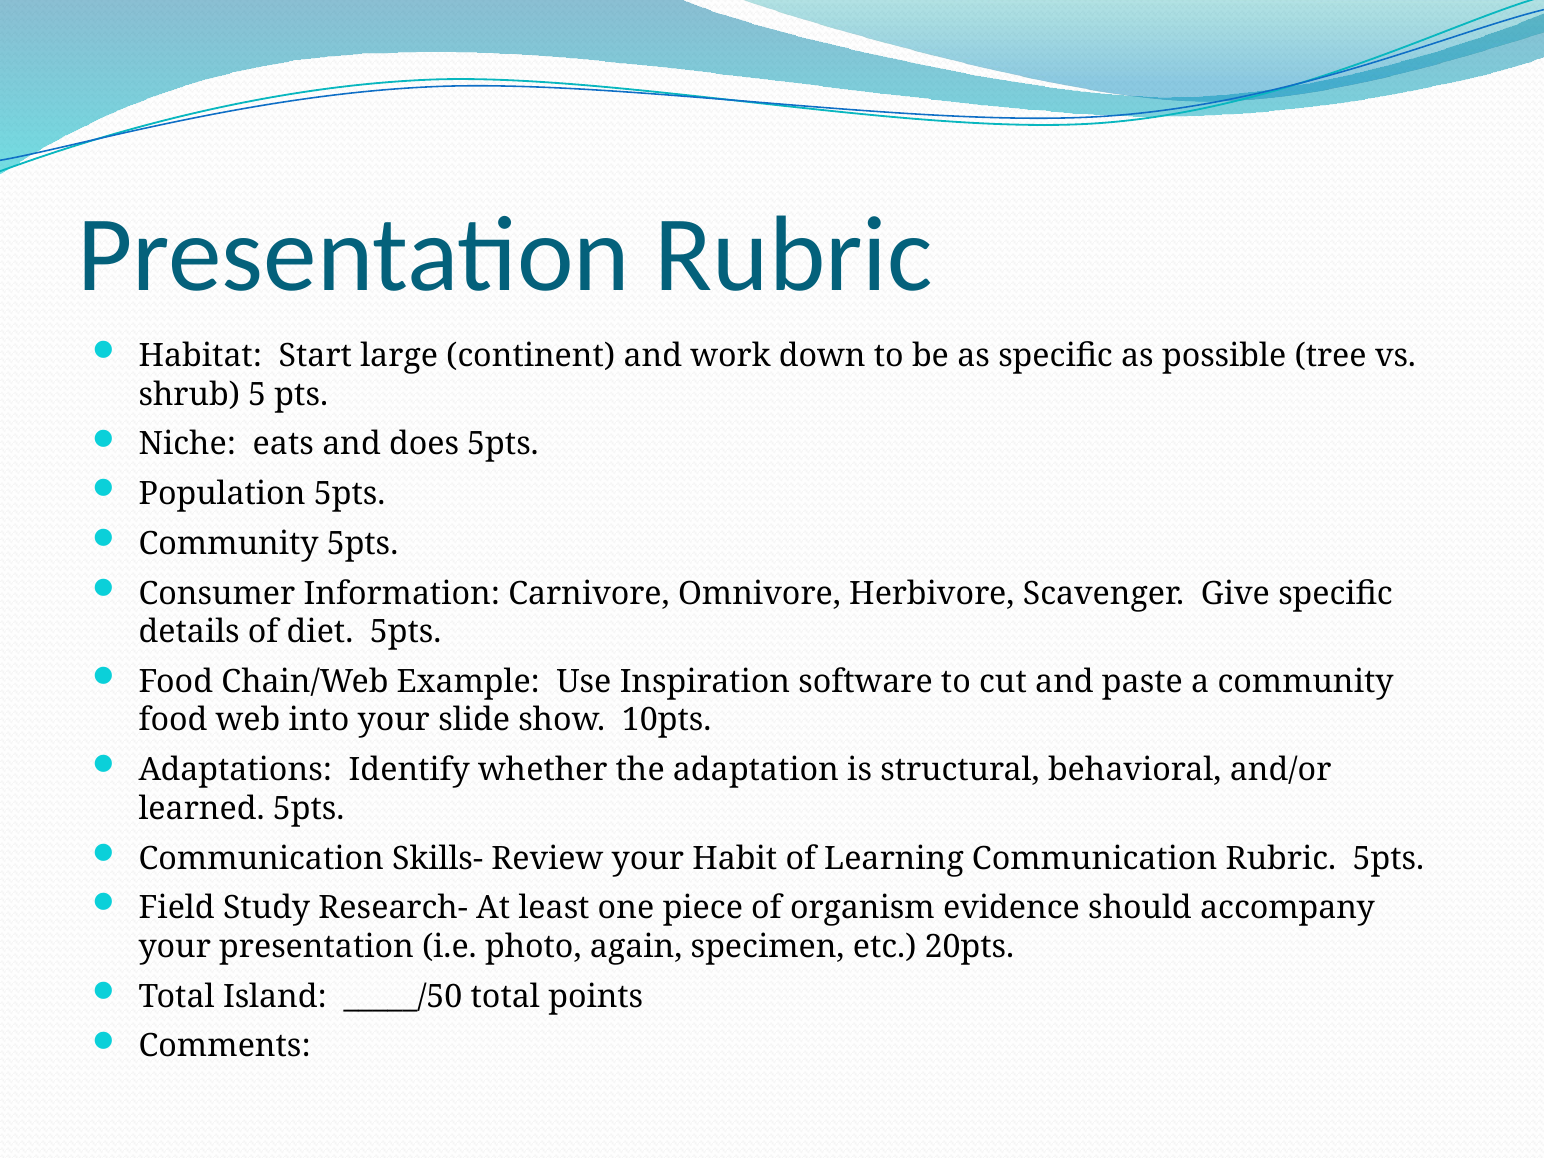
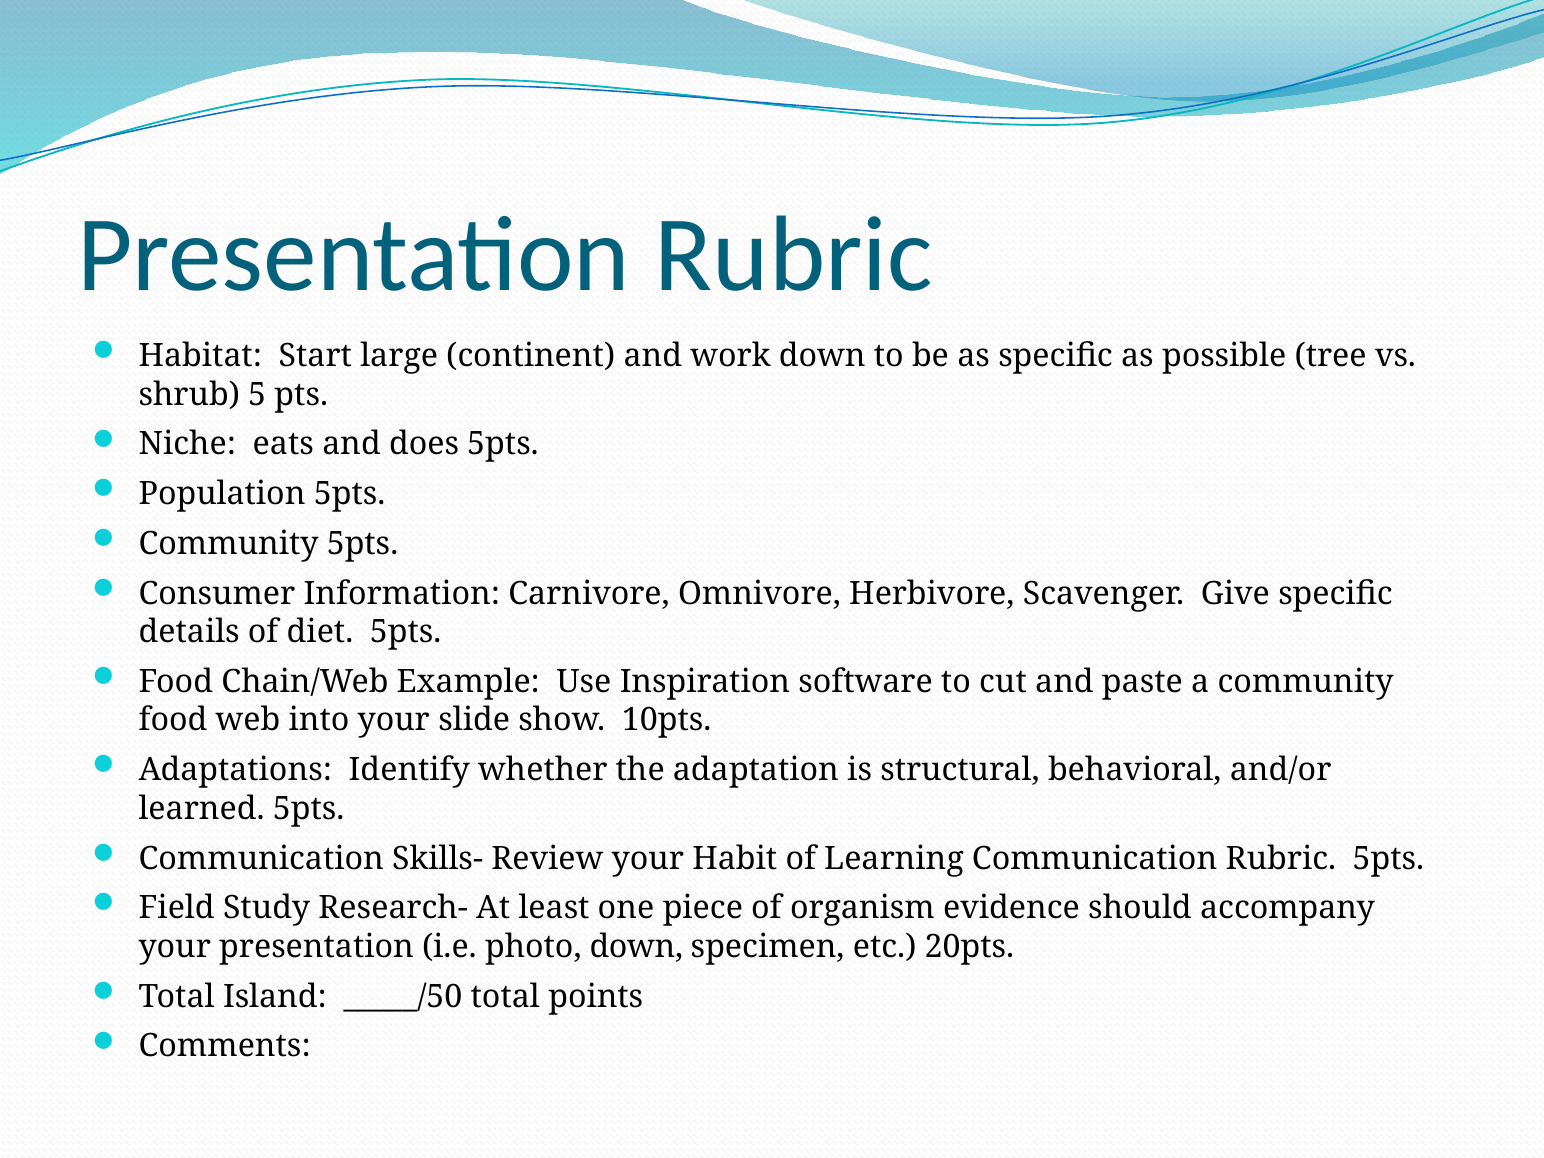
photo again: again -> down (636, 947)
